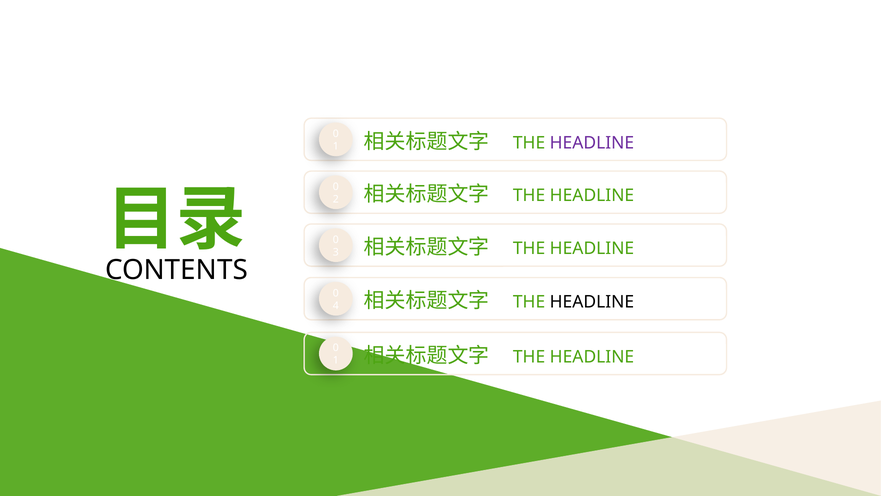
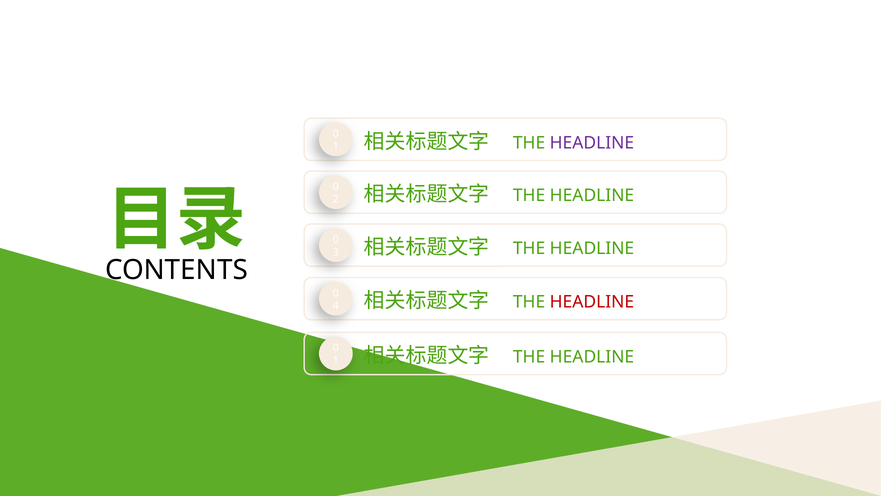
HEADLINE colour: black -> red (592, 302)
